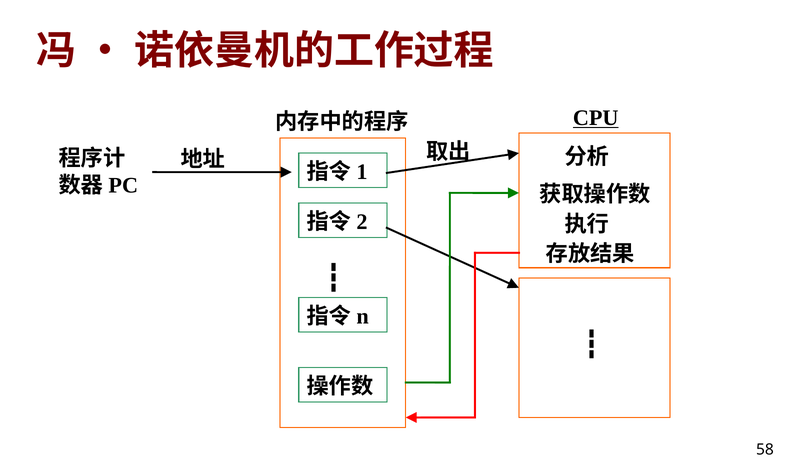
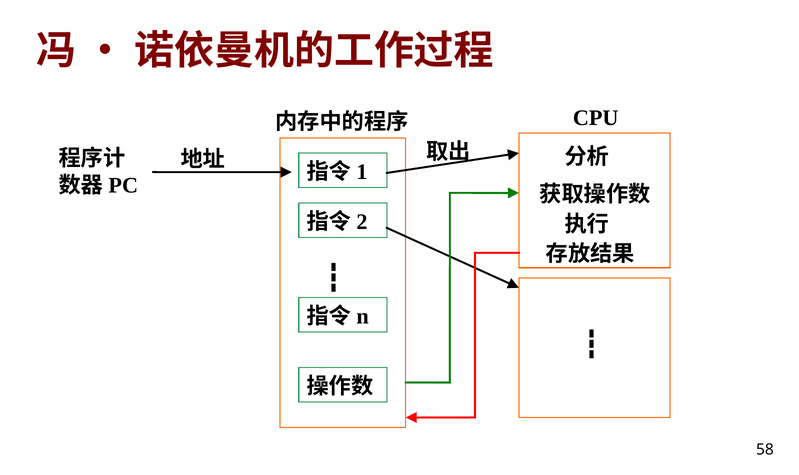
CPU underline: present -> none (596, 118)
